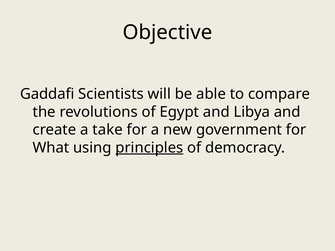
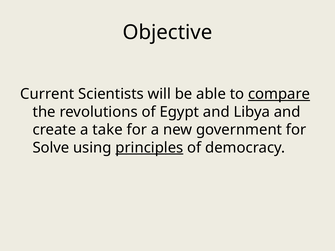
Gaddafi: Gaddafi -> Current (47, 94)
compare underline: none -> present (279, 94)
What: What -> Solve (51, 148)
